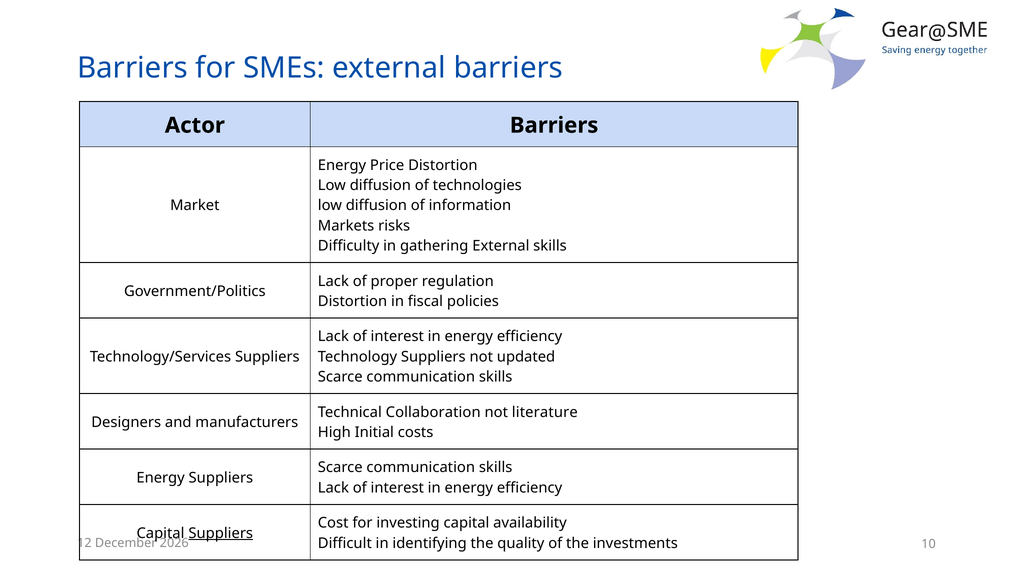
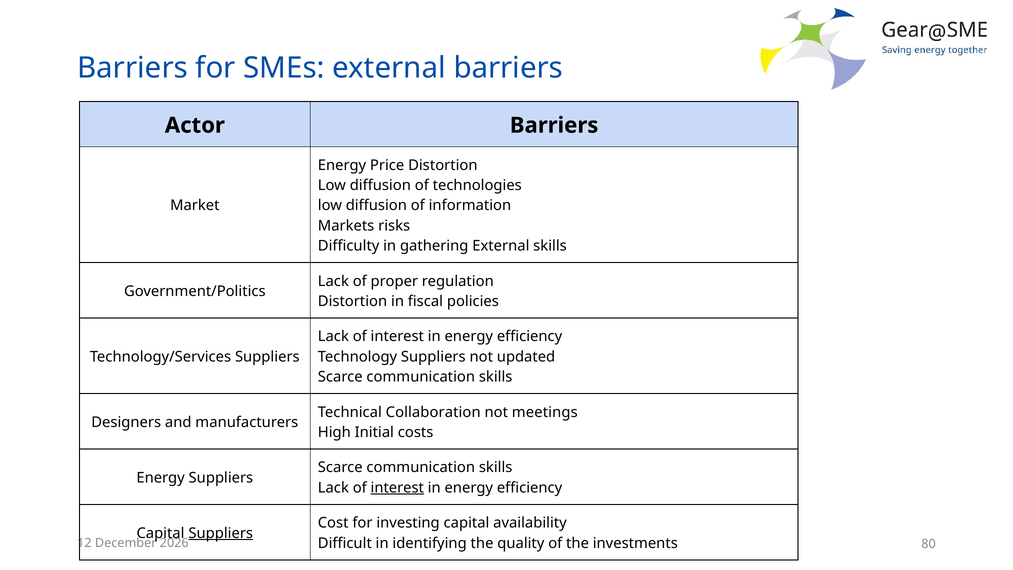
literature: literature -> meetings (545, 412)
interest underline: none -> present (397, 488)
10: 10 -> 80 (929, 544)
